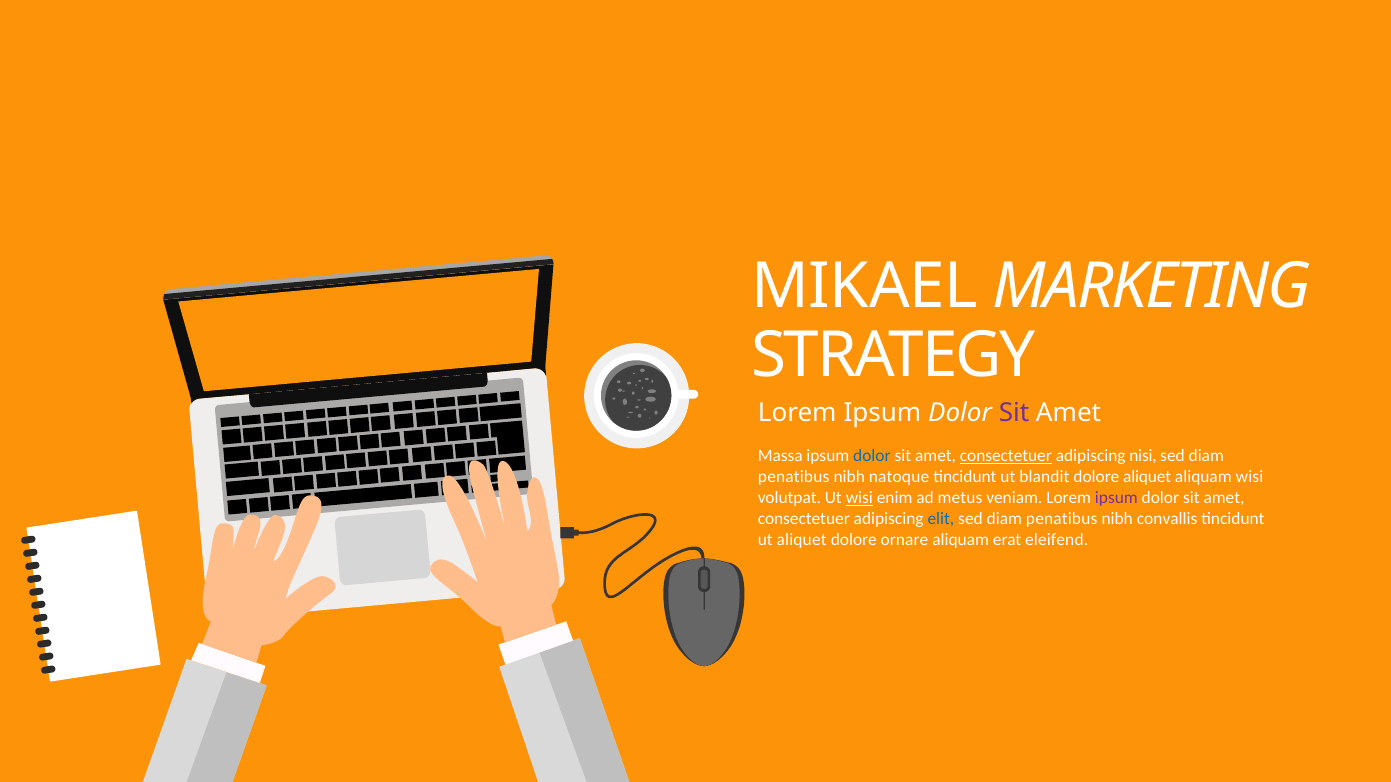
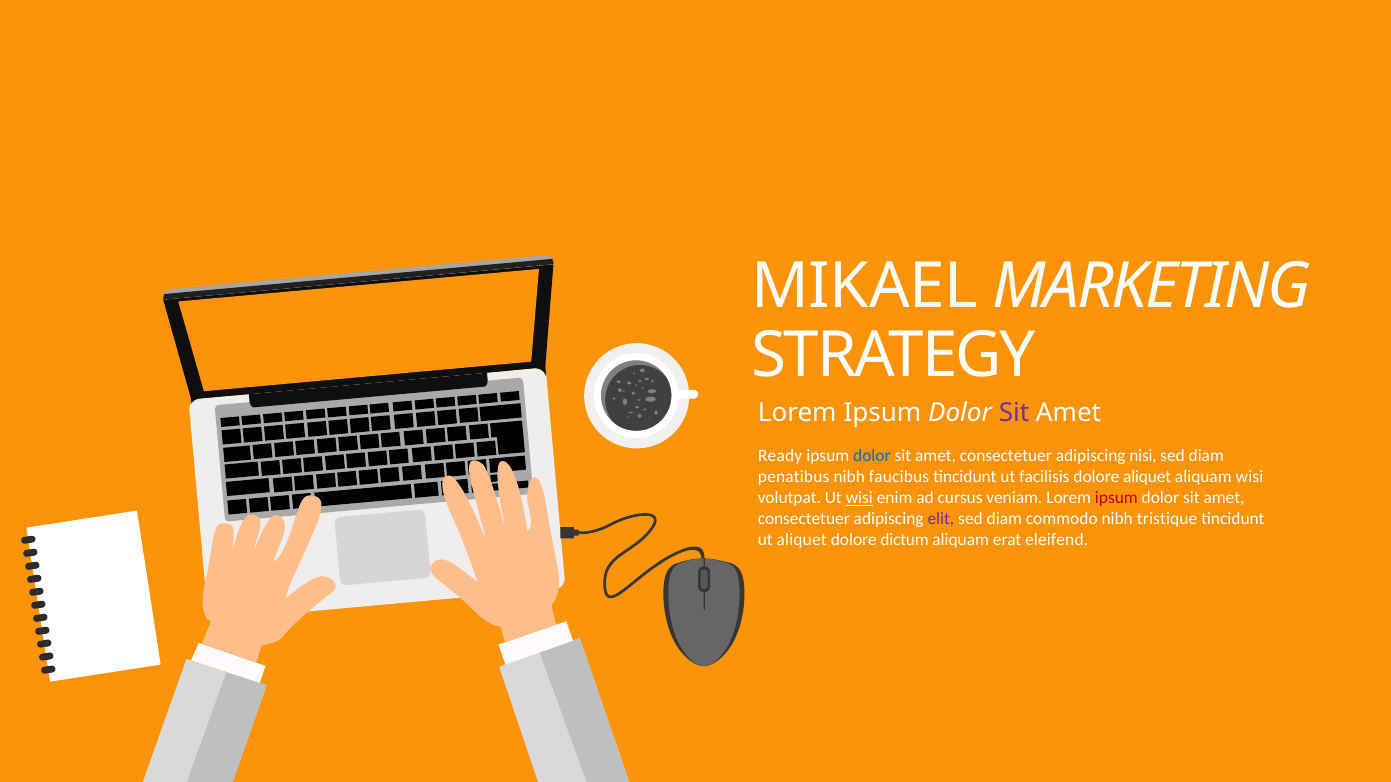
Massa: Massa -> Ready (780, 456)
consectetuer underline: present -> none (1006, 456)
natoque: natoque -> faucibus (899, 477)
blandit: blandit -> facilisis (1044, 477)
metus: metus -> cursus (960, 498)
ipsum colour: purple -> red (1116, 498)
elit colour: blue -> purple (941, 519)
penatibus: penatibus -> commodo (1062, 519)
convallis: convallis -> tristique (1167, 519)
ornare: ornare -> dictum (905, 540)
